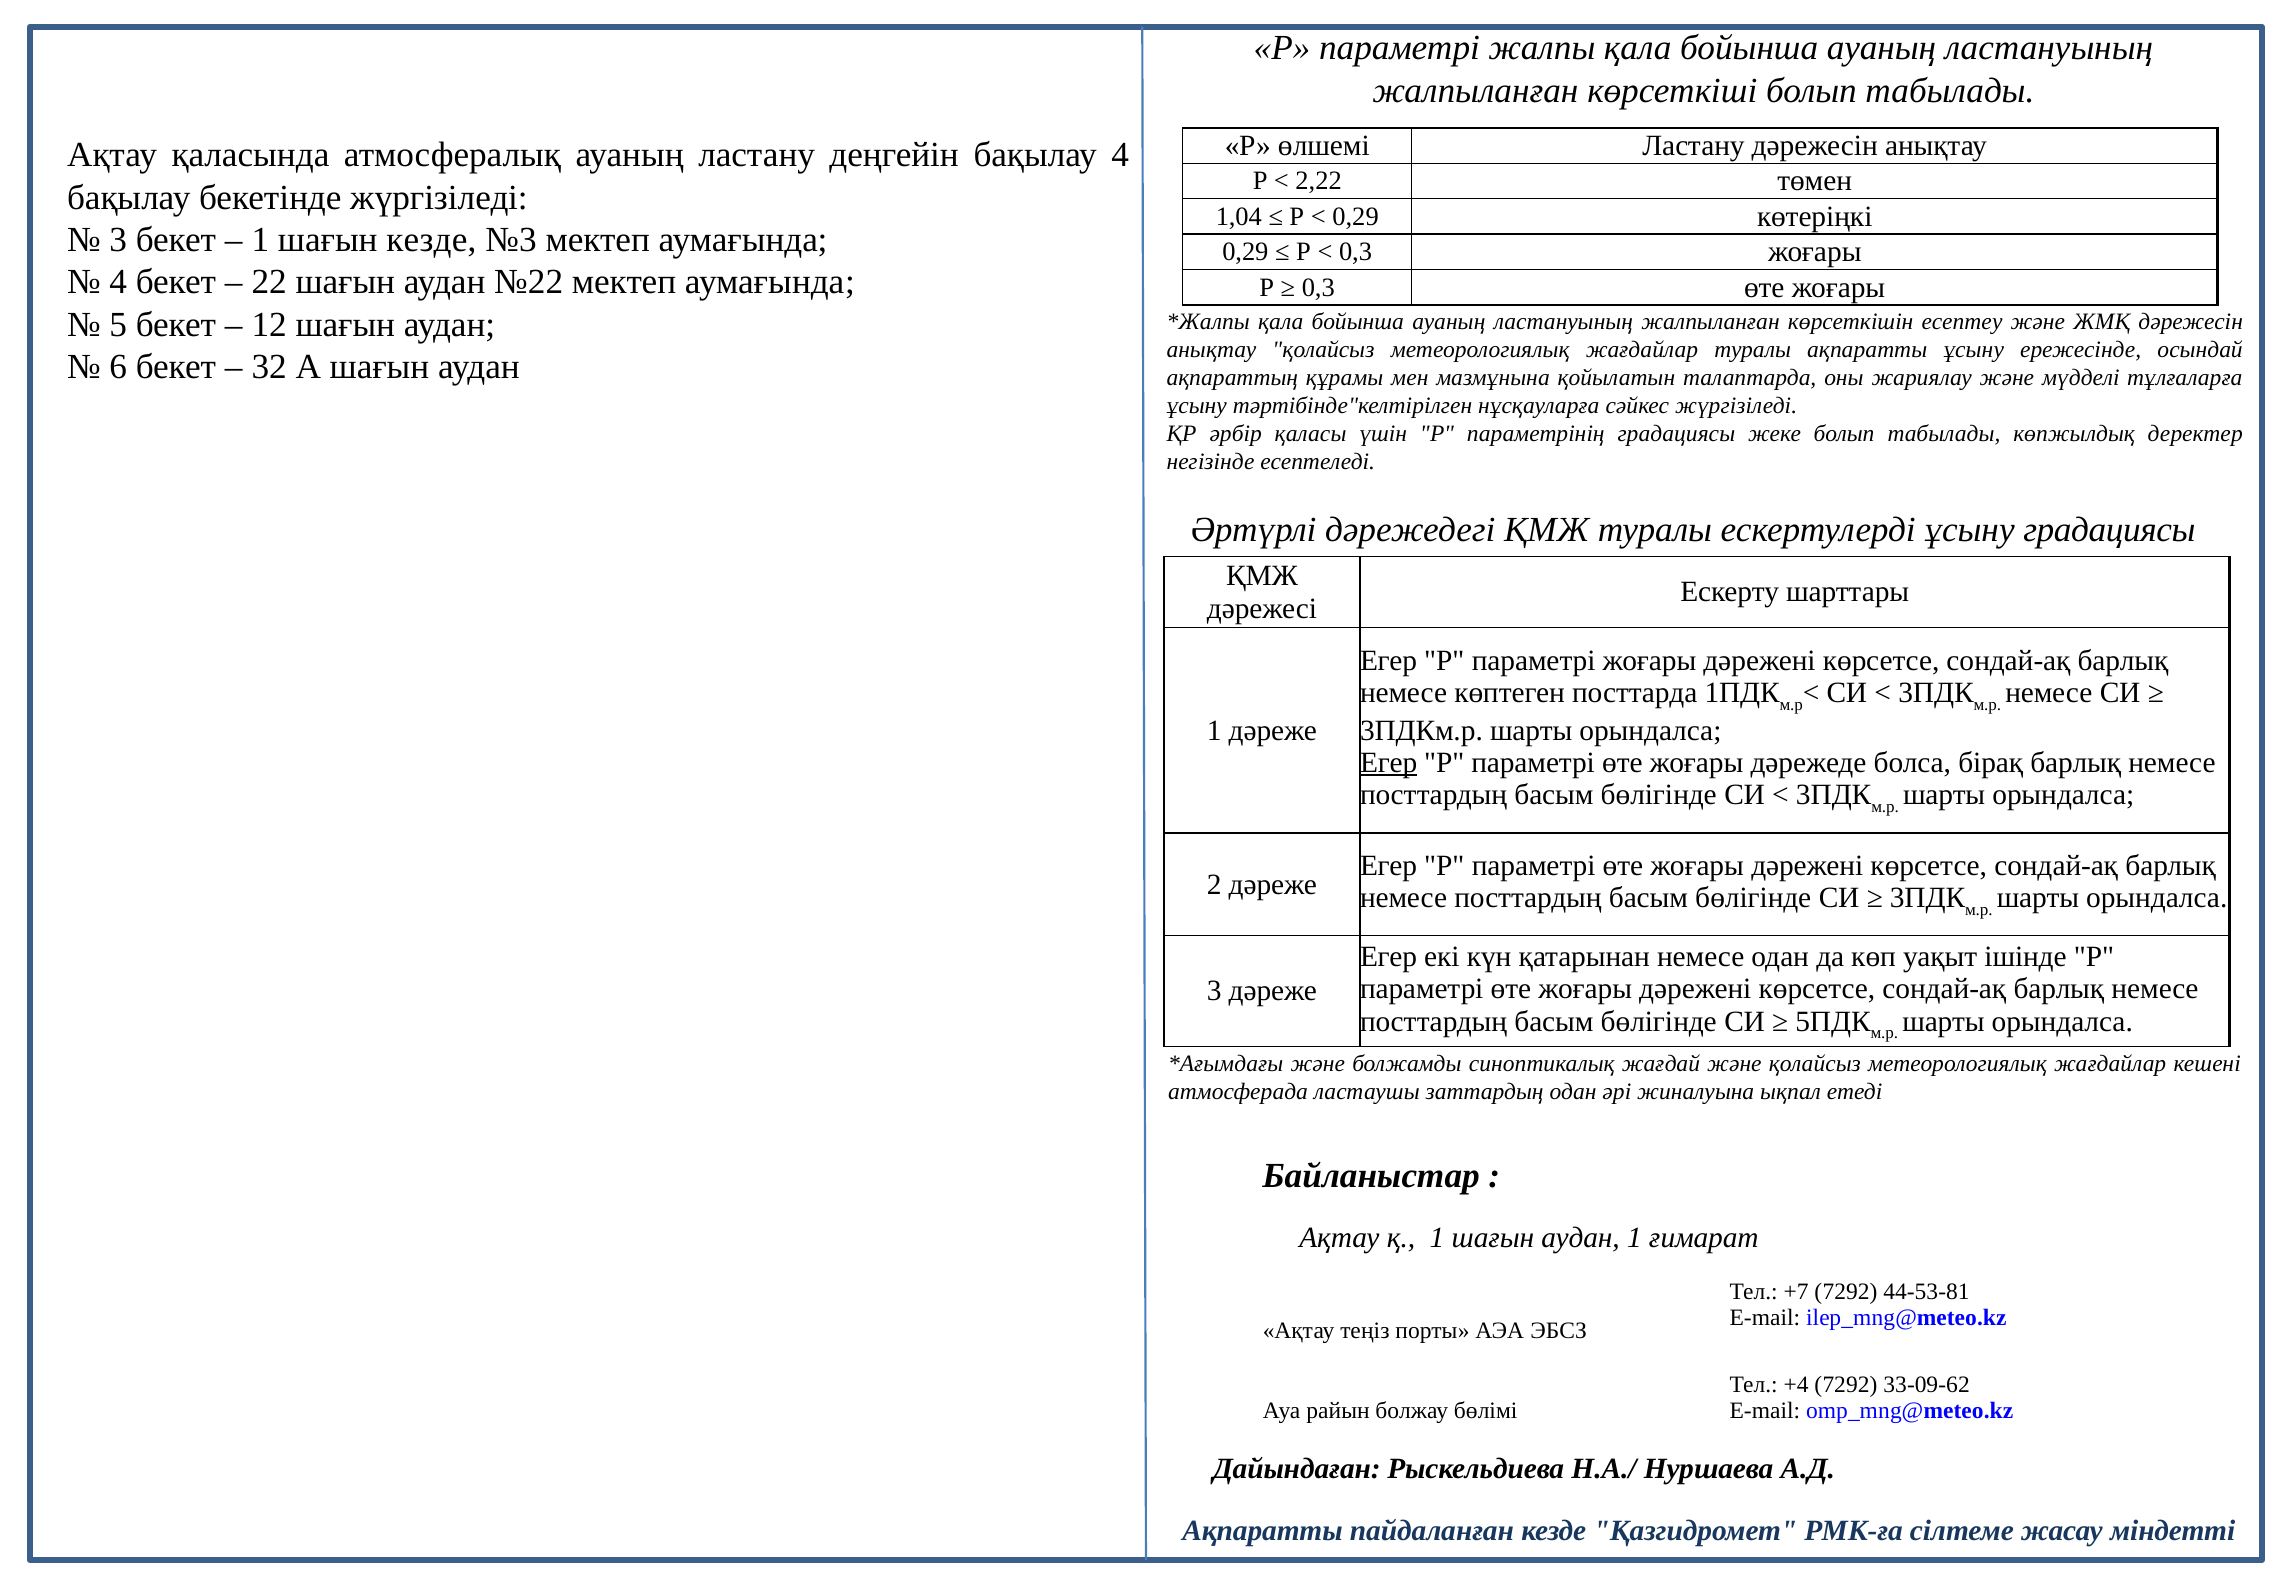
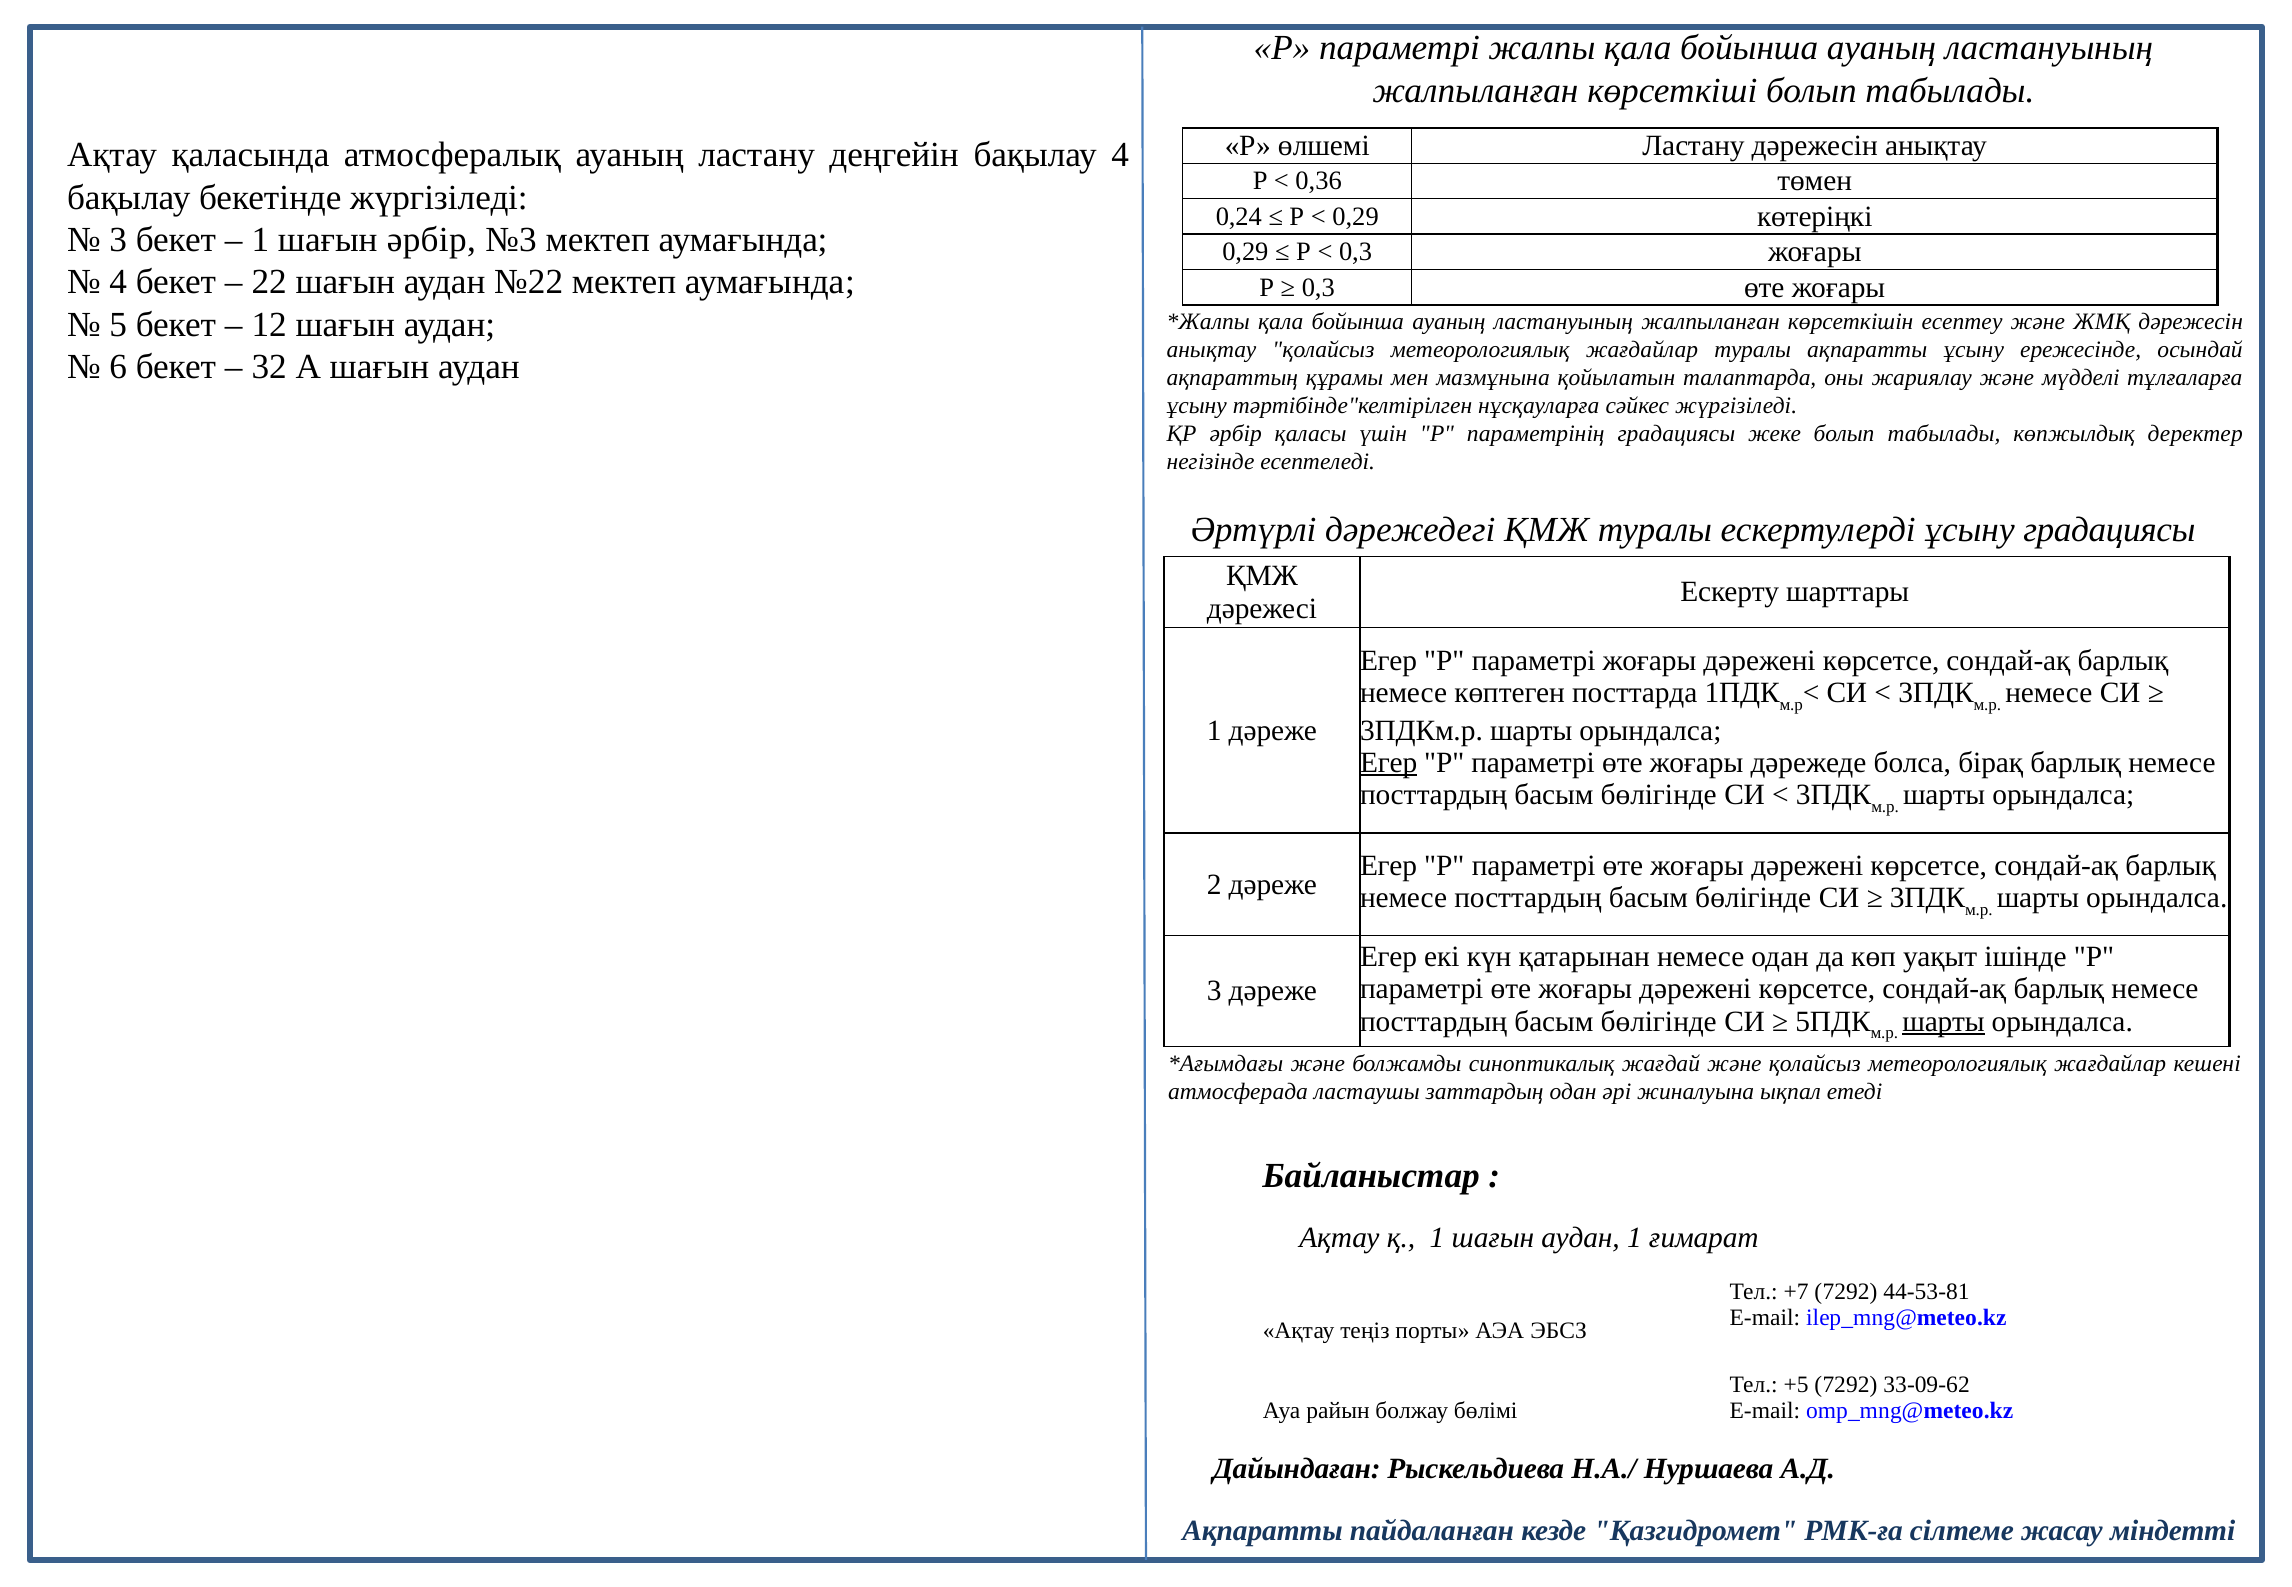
2,22: 2,22 -> 0,36 (1319, 181)
1,04: 1,04 -> 0,24 (1239, 217)
шағын кезде: кезде -> әрбір (431, 240)
шарты underline: none -> present (1944, 1021)
+4: +4 -> +5 (1796, 1384)
